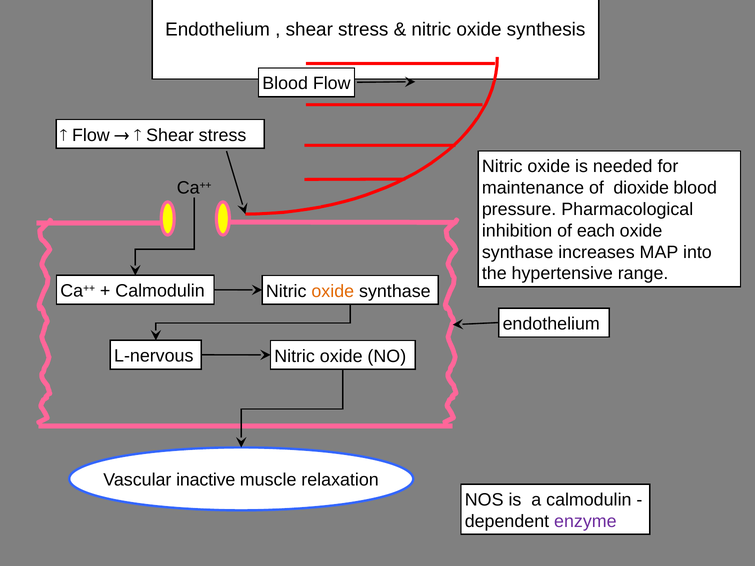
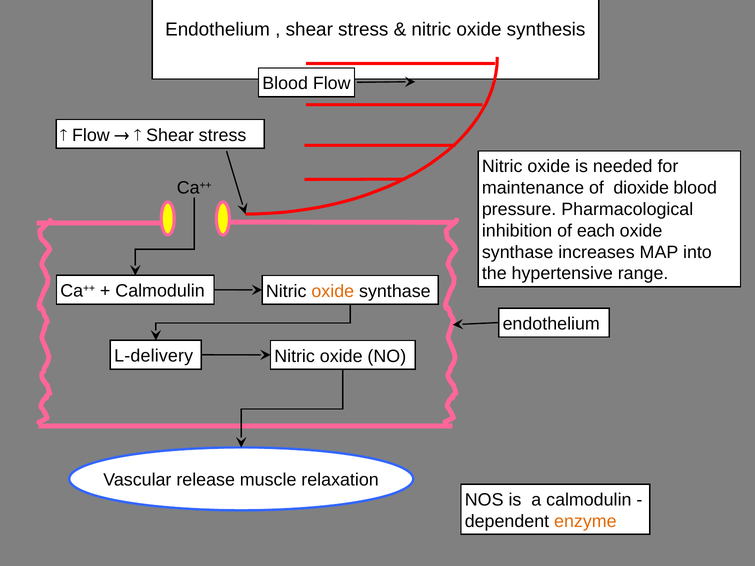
L-nervous: L-nervous -> L-delivery (154, 356)
inactive: inactive -> release (206, 480)
enzyme colour: purple -> orange (585, 521)
